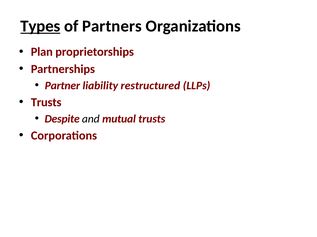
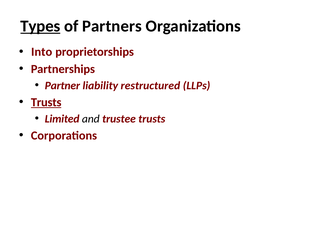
Plan: Plan -> Into (42, 52)
Trusts underline: none -> present (46, 103)
Despite: Despite -> Limited (62, 119)
mutual: mutual -> trustee (119, 119)
